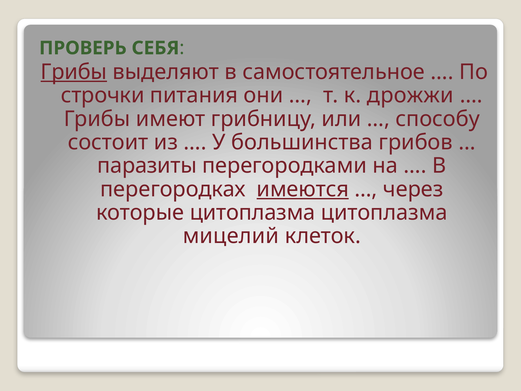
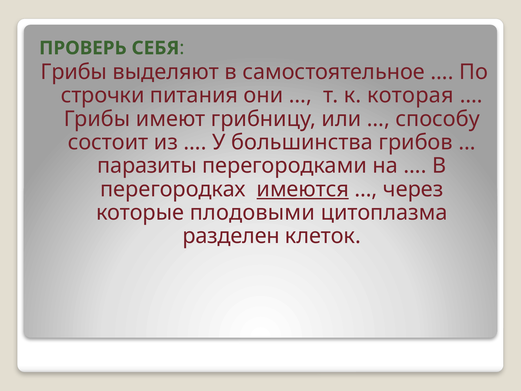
Грибы underline: present -> none (74, 72)
дрожжи: дрожжи -> которая (410, 95)
которые цитоплазма: цитоплазма -> плодовыми (252, 213)
мицелий: мицелий -> разделен (231, 236)
